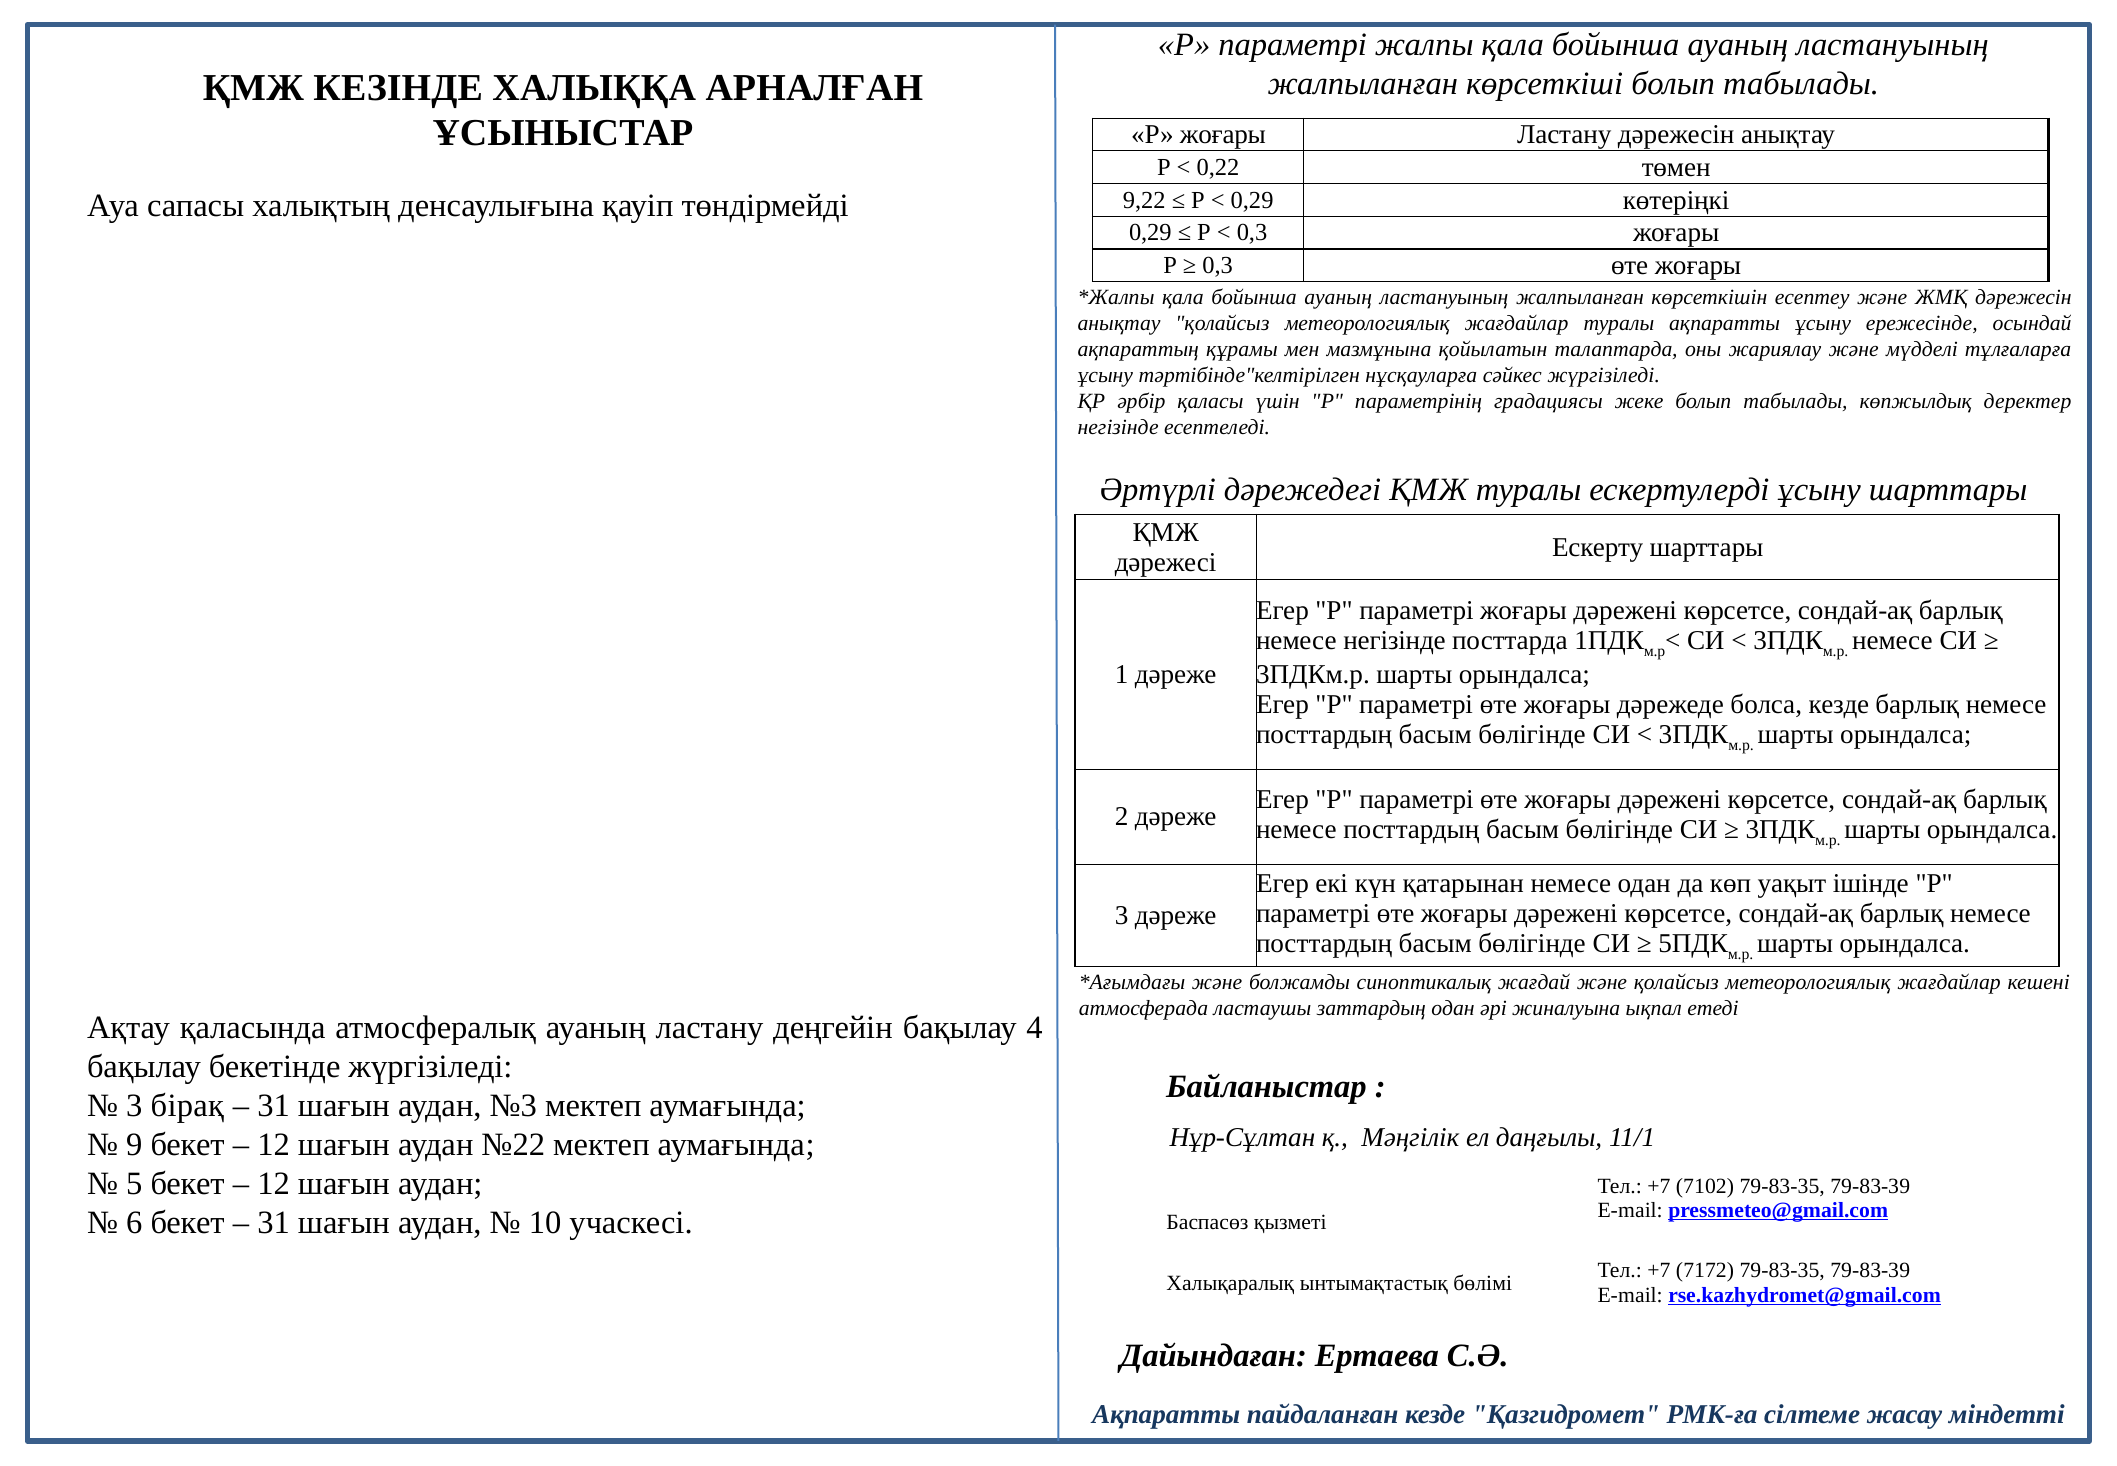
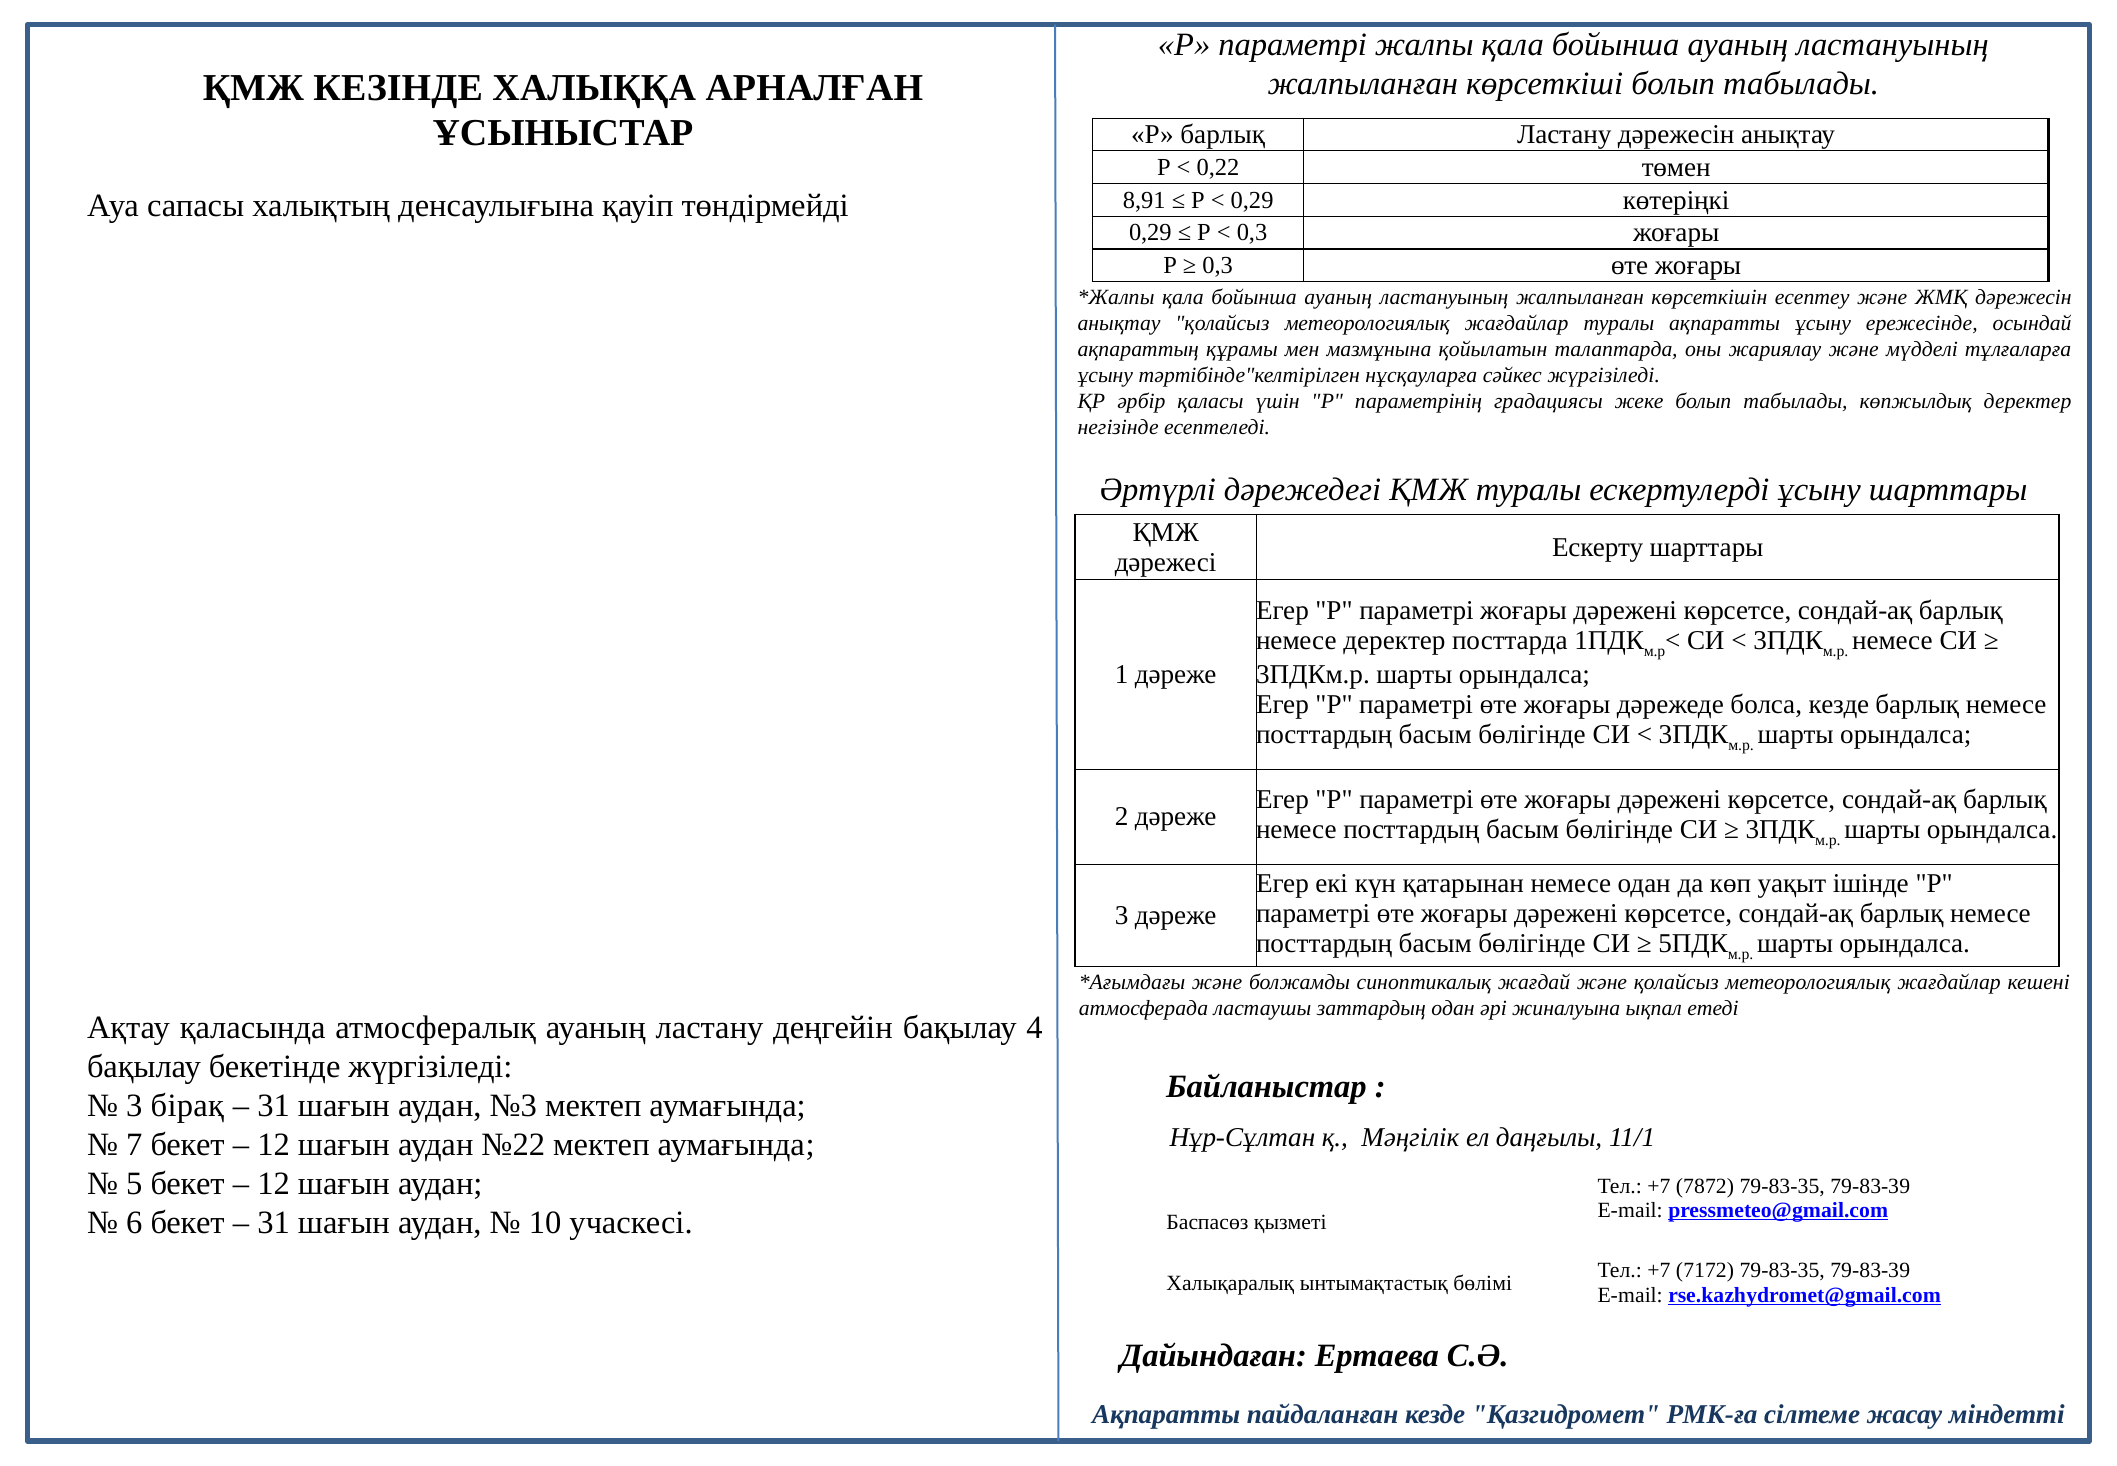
Р жоғары: жоғары -> барлық (1223, 135)
9,22: 9,22 -> 8,91 (1144, 200)
немесе негізінде: негізінде -> деректер (1394, 640)
9: 9 -> 7 (134, 1144)
7102: 7102 -> 7872 (1705, 1186)
